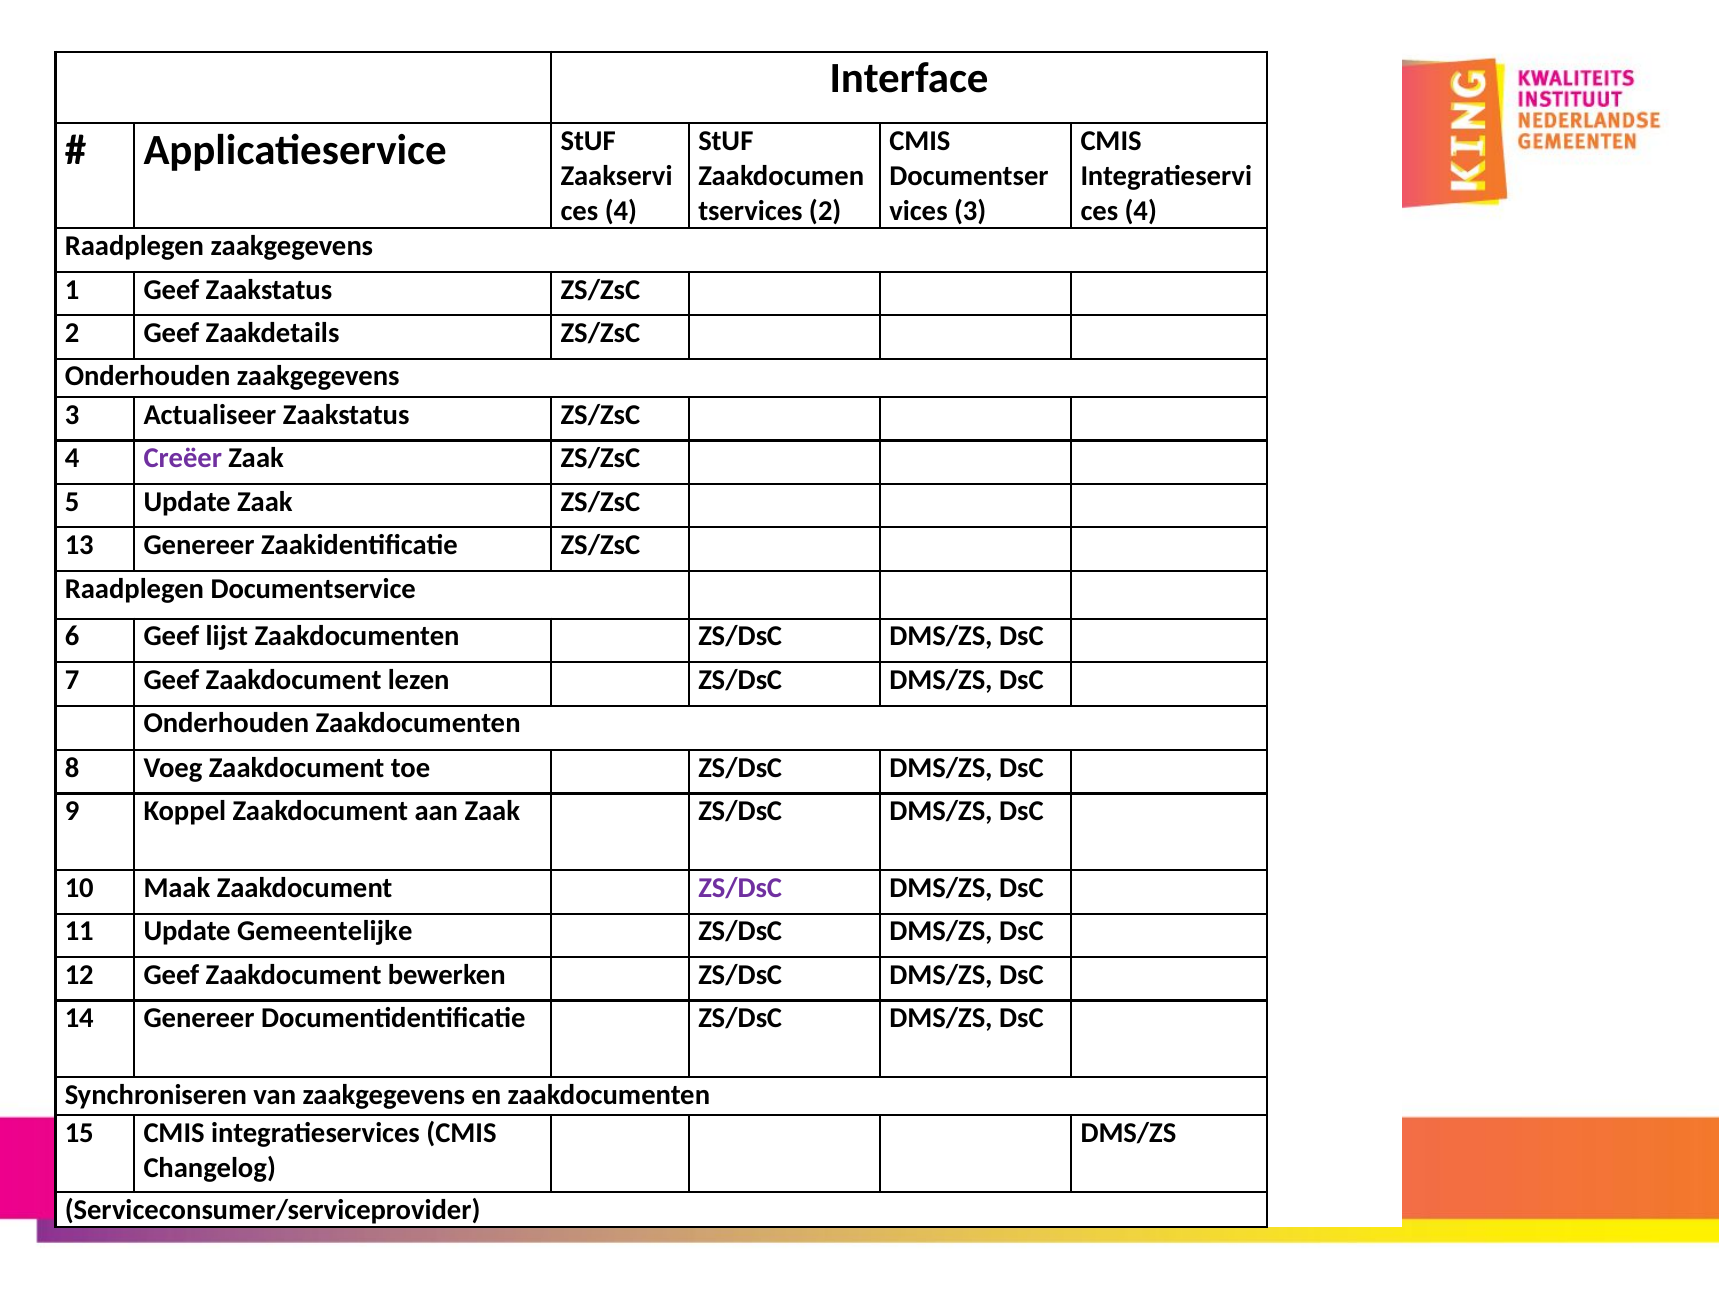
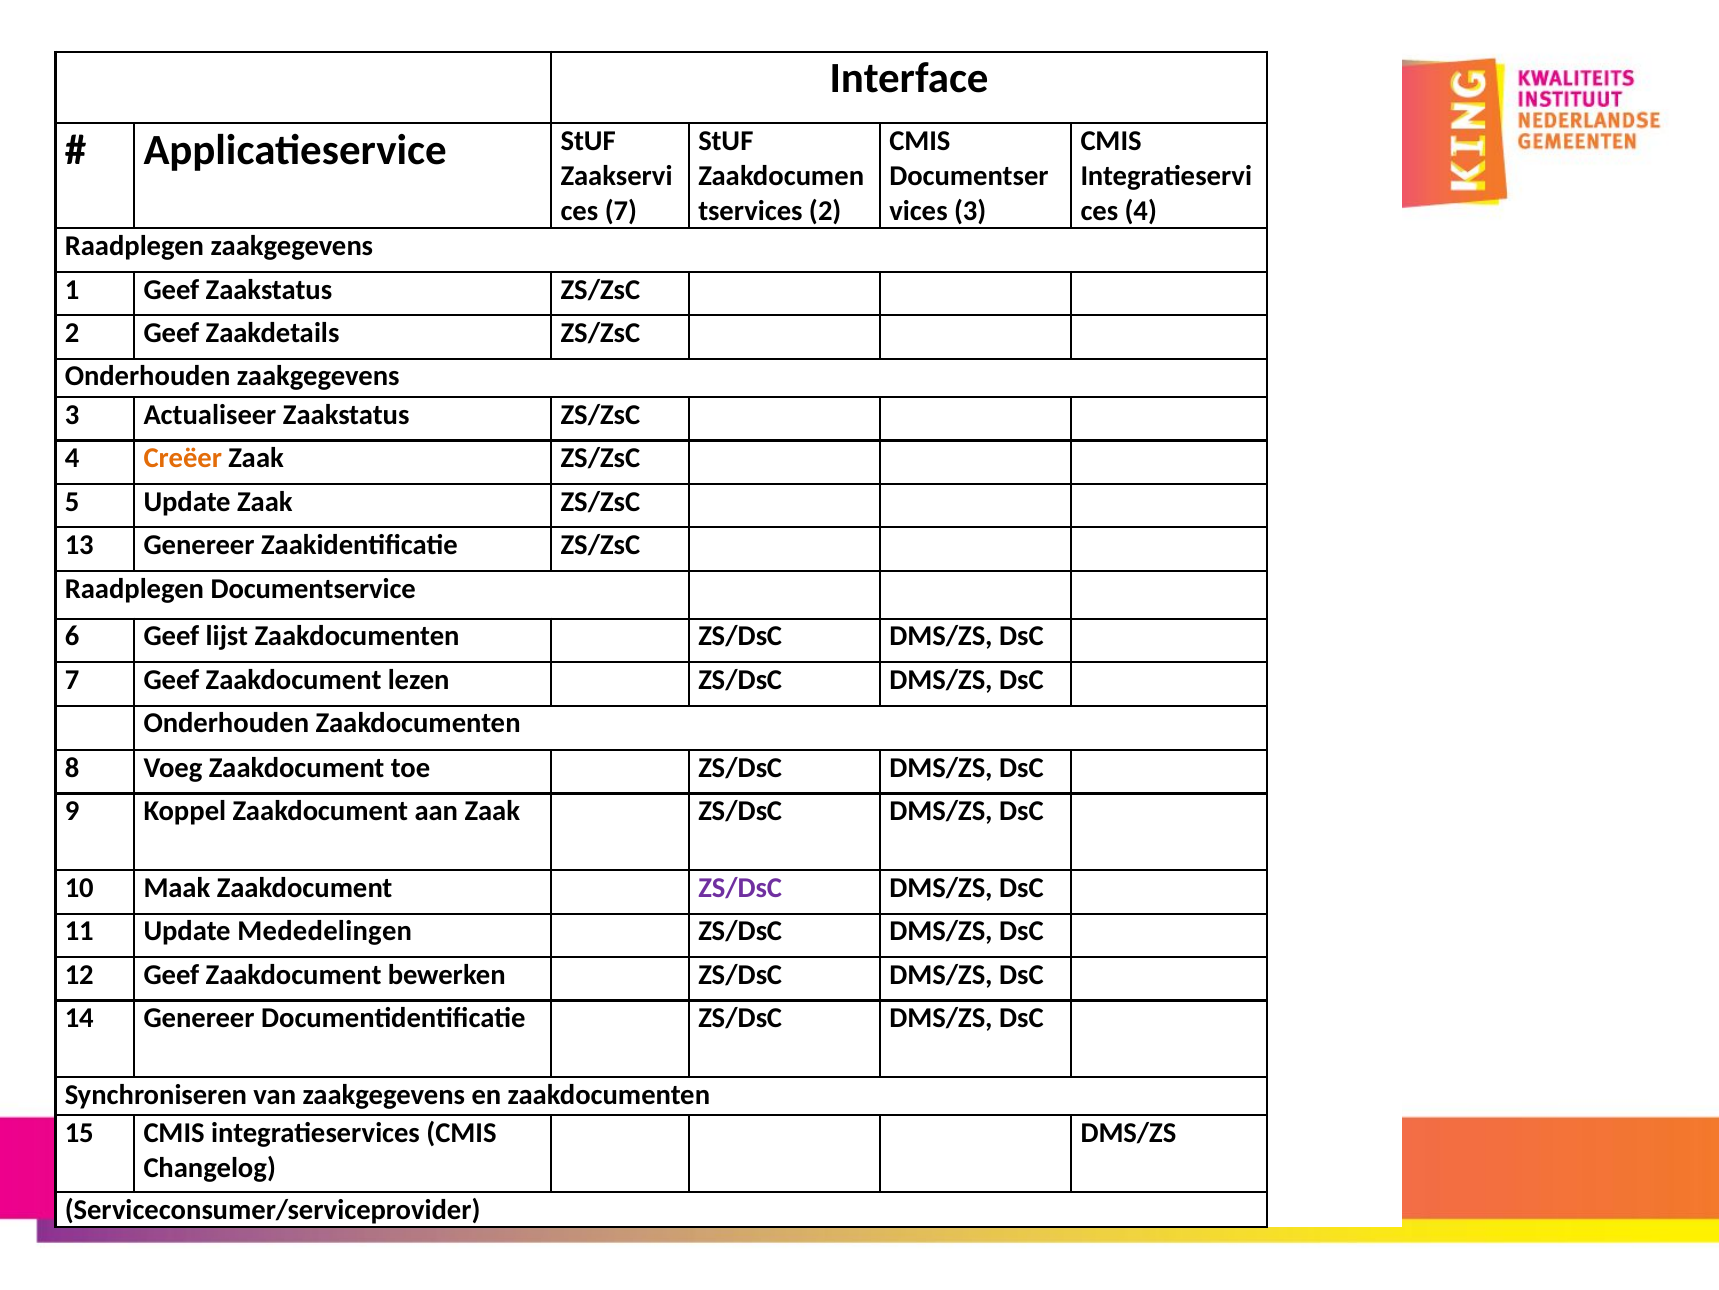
4: 4 -> 7 (621, 211)
Creëer colour: purple -> orange (183, 458)
Gemeentelijke: Gemeentelijke -> Mededelingen (325, 931)
